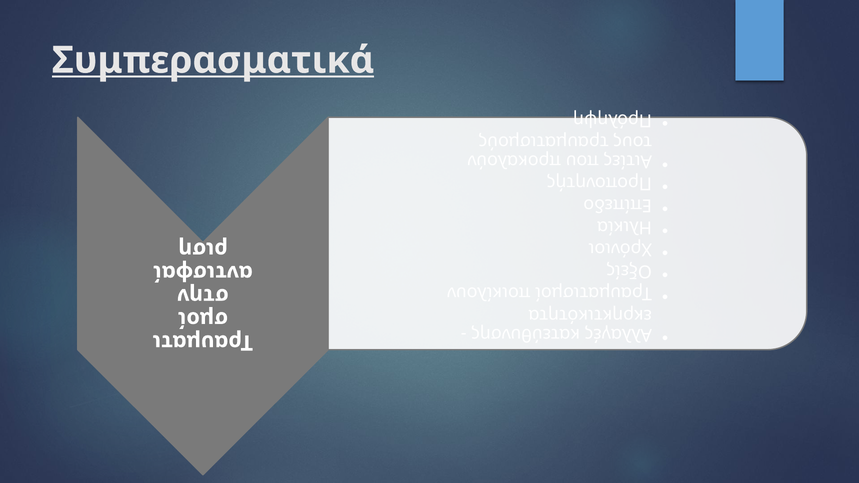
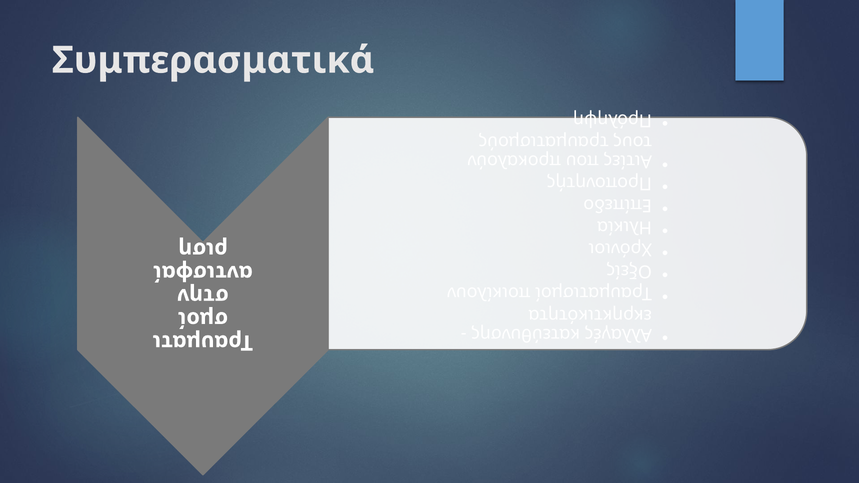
Συμπερασματικά underline: present -> none (213, 60)
